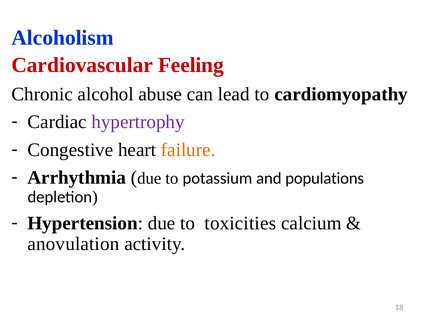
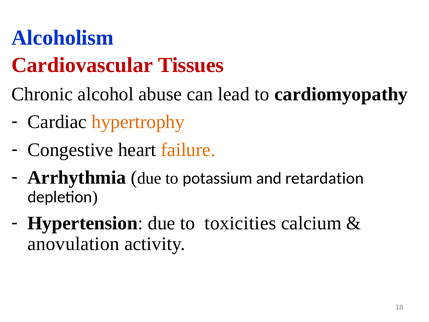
Feeling: Feeling -> Tissues (191, 65)
hypertrophy colour: purple -> orange (138, 122)
populations: populations -> retardation (324, 178)
